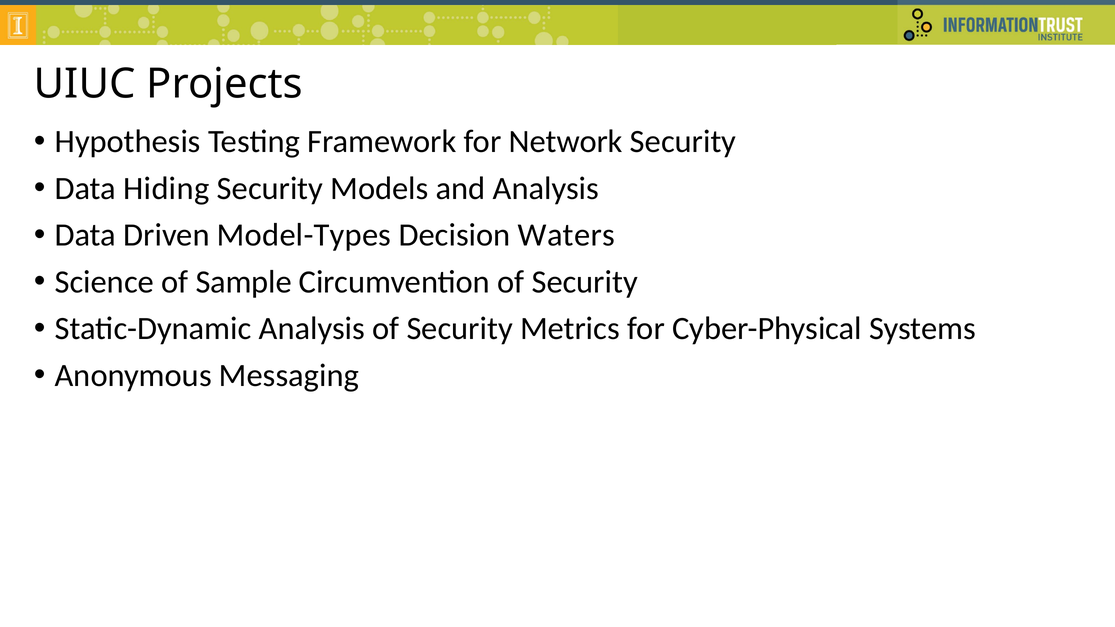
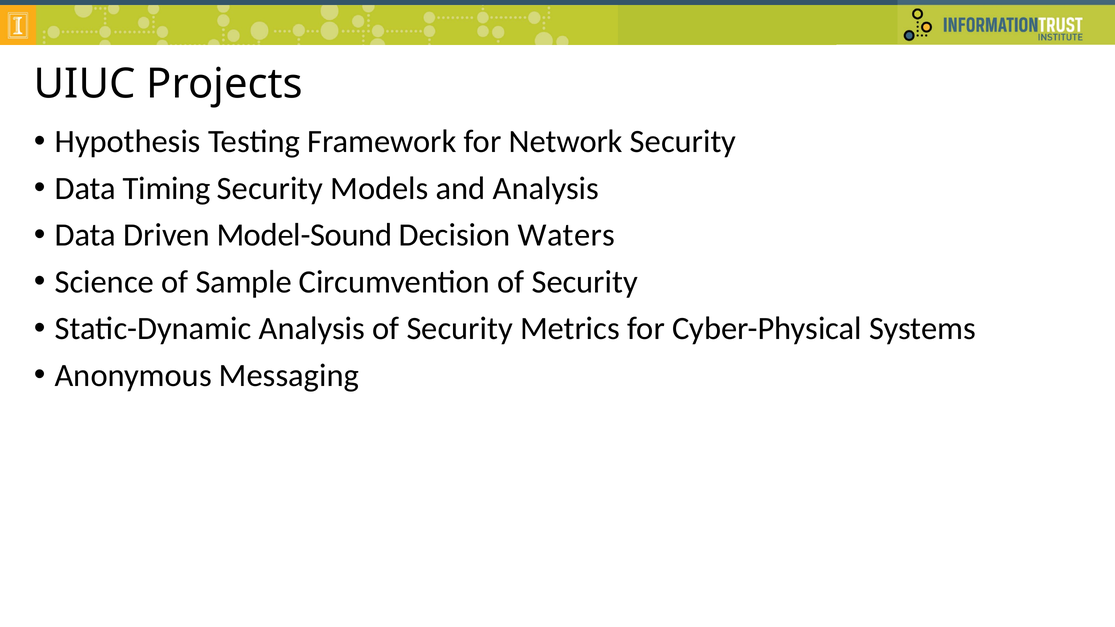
Hiding: Hiding -> Timing (167, 189)
Model-Types: Model-Types -> Model-Sound (304, 235)
